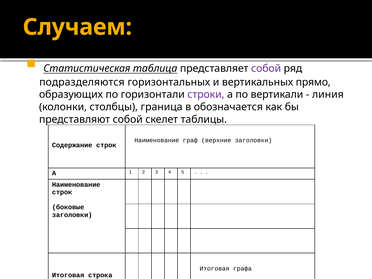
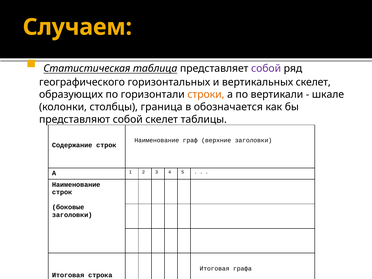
подразделяются: подразделяются -> географического (82, 82)
вертикальных прямо: прямо -> скелет (313, 82)
строки colour: purple -> orange (206, 95)
линия: линия -> шкале (328, 95)
